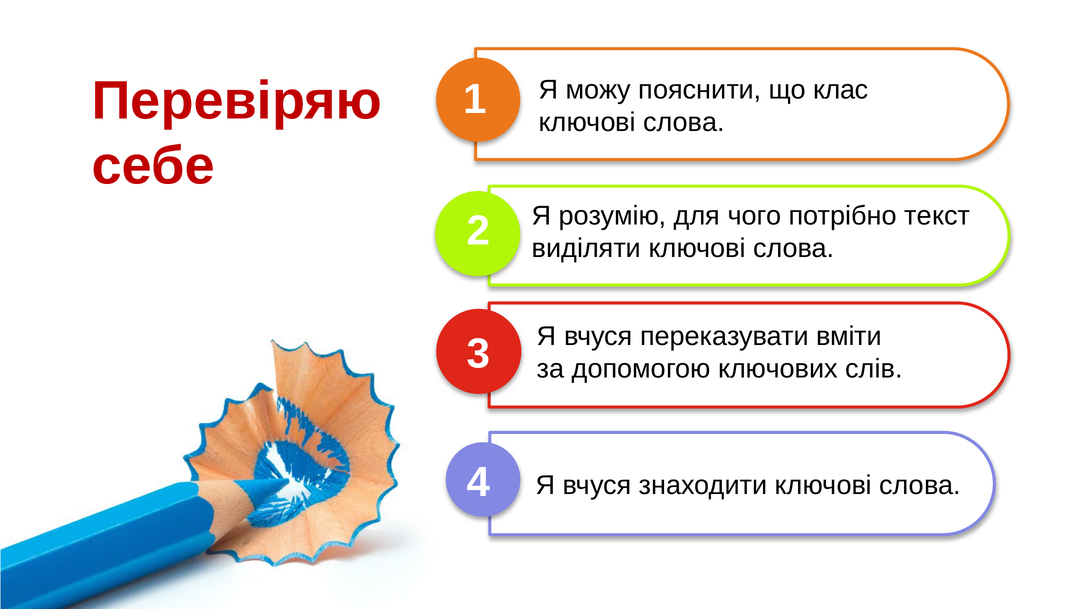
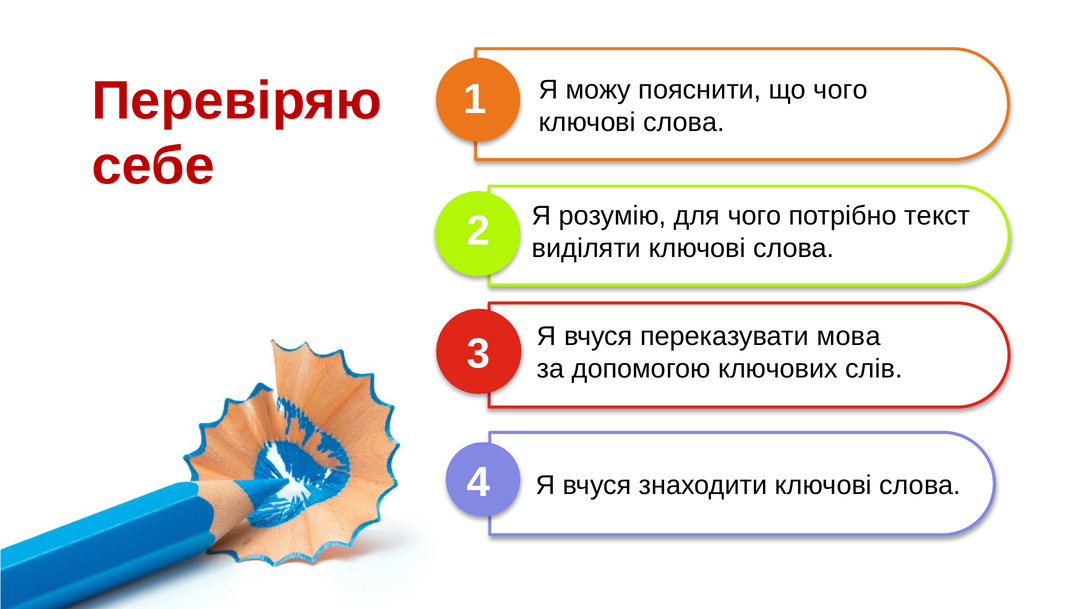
що клас: клас -> чого (841, 90)
вміти: вміти -> мова (849, 337)
